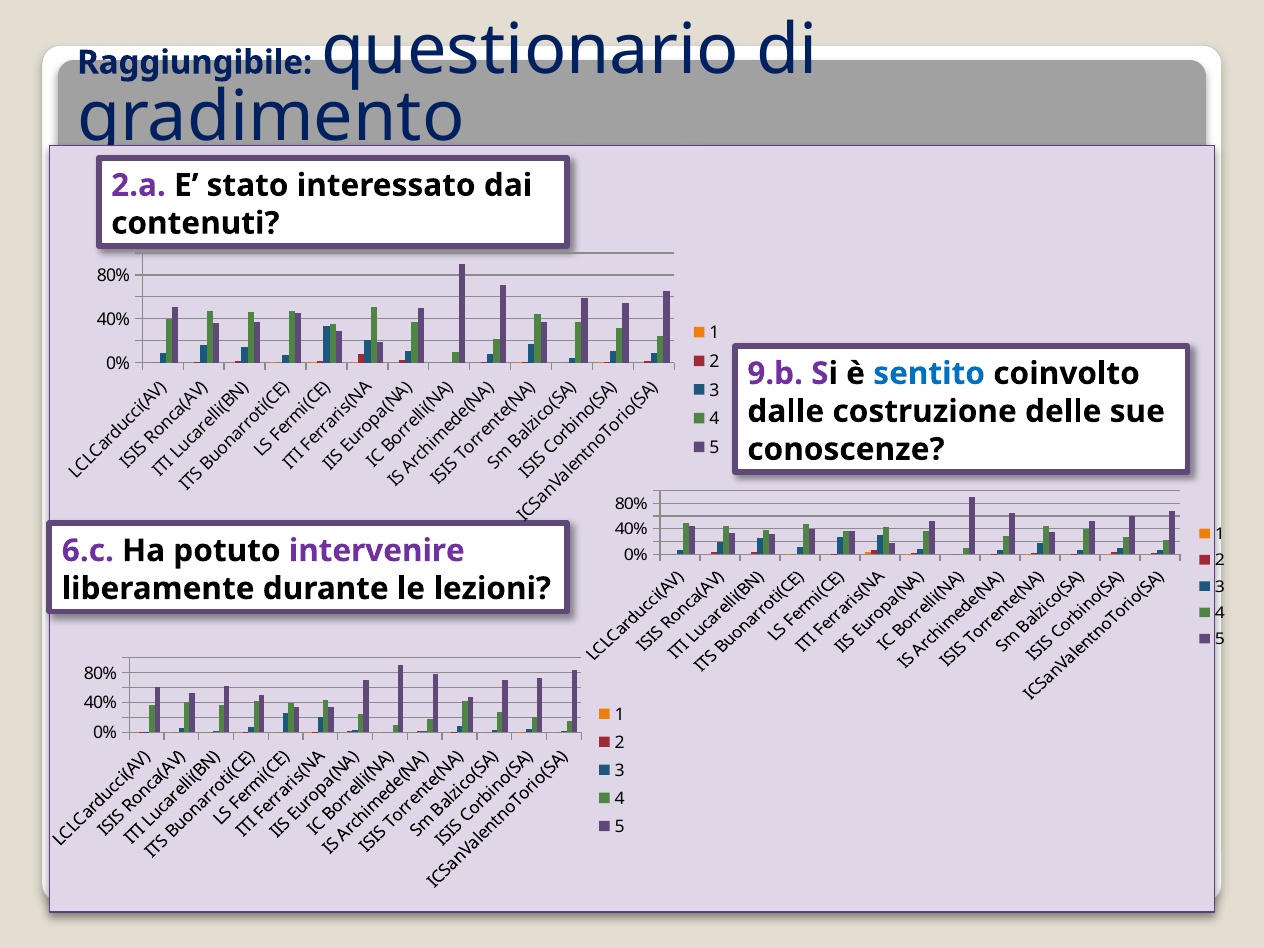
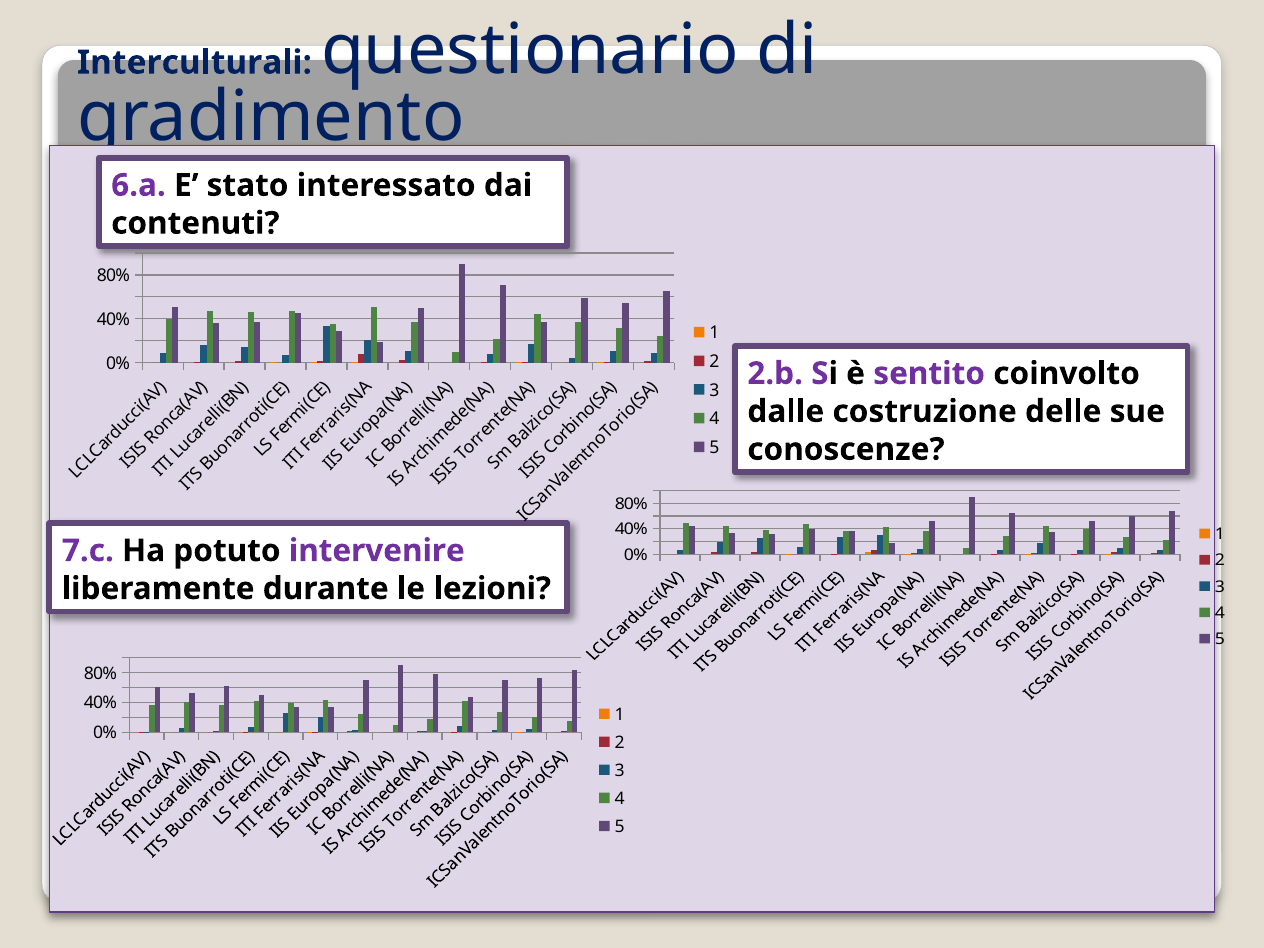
Raggiungibile: Raggiungibile -> Interculturali (194, 63)
2.a: 2.a -> 6.a (138, 185)
9.b: 9.b -> 2.b (775, 374)
sentito colour: blue -> purple (929, 374)
6.c: 6.c -> 7.c (88, 551)
